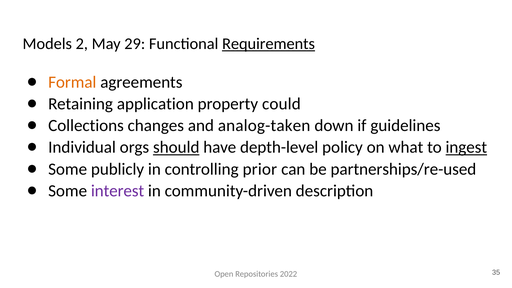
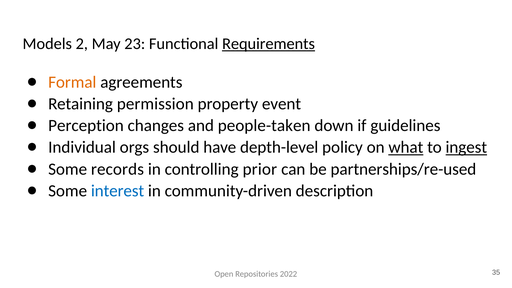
29: 29 -> 23 (135, 44)
application: application -> permission (155, 104)
could: could -> event (282, 104)
Collections: Collections -> Perception (86, 126)
analog-taken: analog-taken -> people-taken (264, 126)
should underline: present -> none (176, 147)
what underline: none -> present (406, 147)
publicly: publicly -> records (117, 169)
interest colour: purple -> blue (118, 191)
